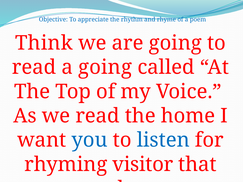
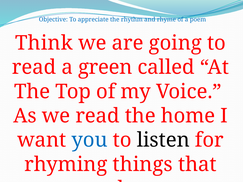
a going: going -> green (105, 67)
listen colour: blue -> black (163, 140)
visitor: visitor -> things (143, 165)
